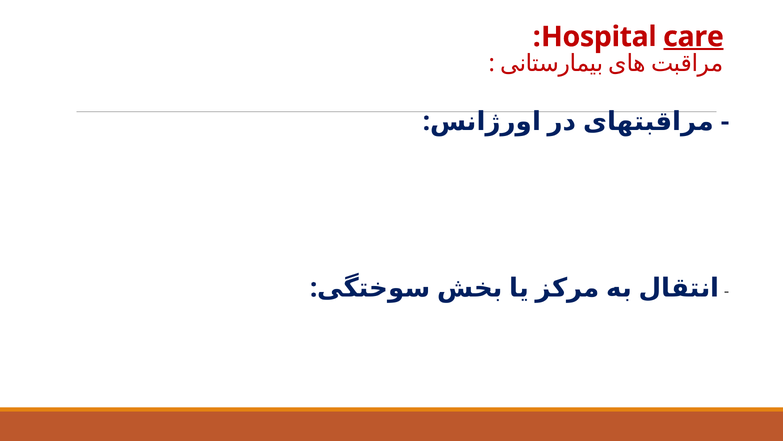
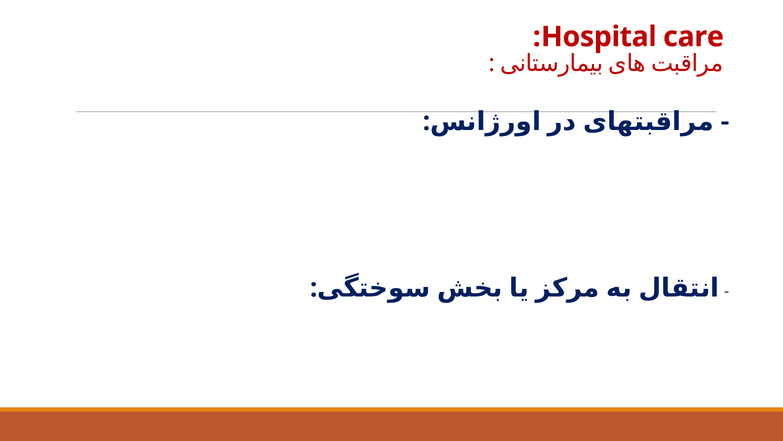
care underline: present -> none (693, 37)
